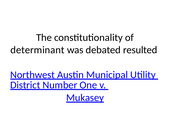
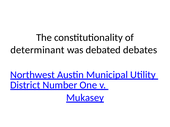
resulted: resulted -> debates (140, 50)
